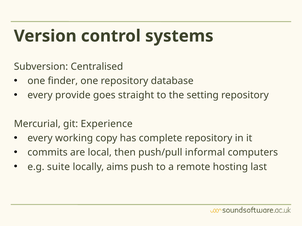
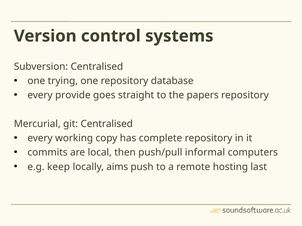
finder: finder -> trying (63, 81)
setting: setting -> papers (203, 95)
git Experience: Experience -> Centralised (107, 124)
suite: suite -> keep (59, 167)
